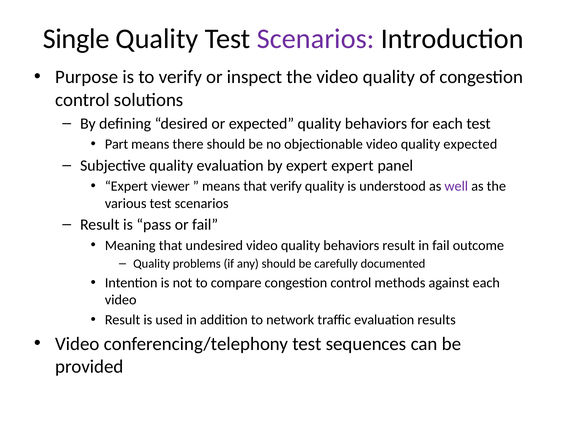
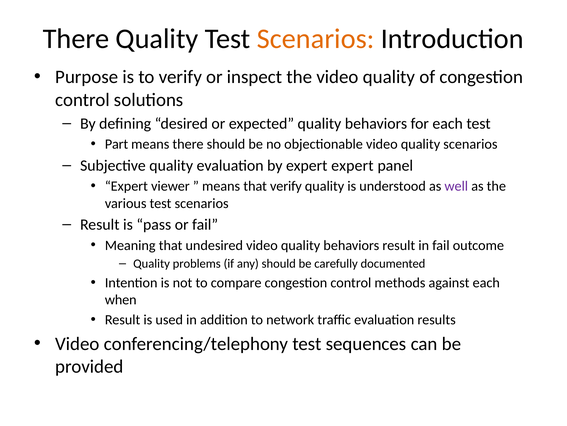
Single: Single -> There (76, 39)
Scenarios colour: purple -> orange (316, 39)
quality expected: expected -> scenarios (470, 144)
video: video -> when (121, 299)
